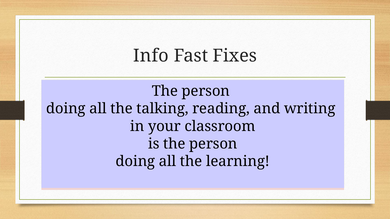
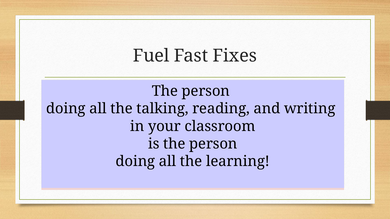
Info: Info -> Fuel (151, 56)
